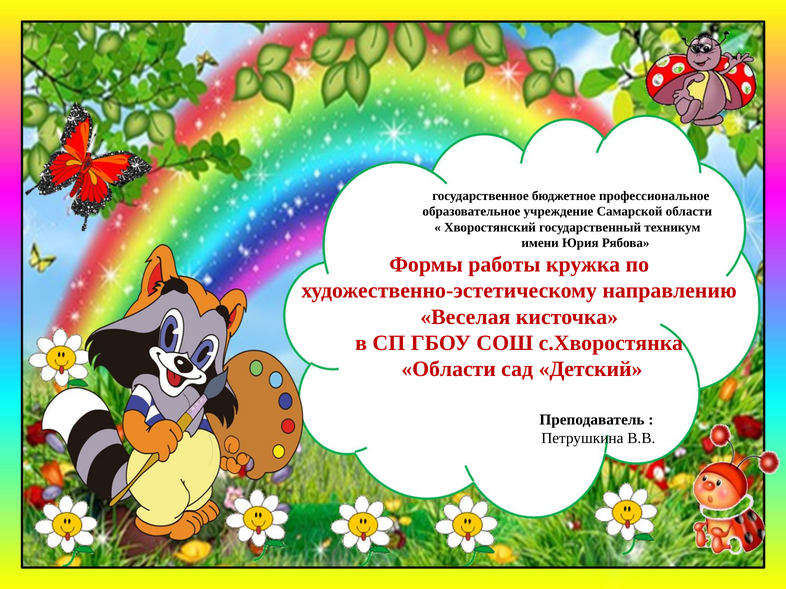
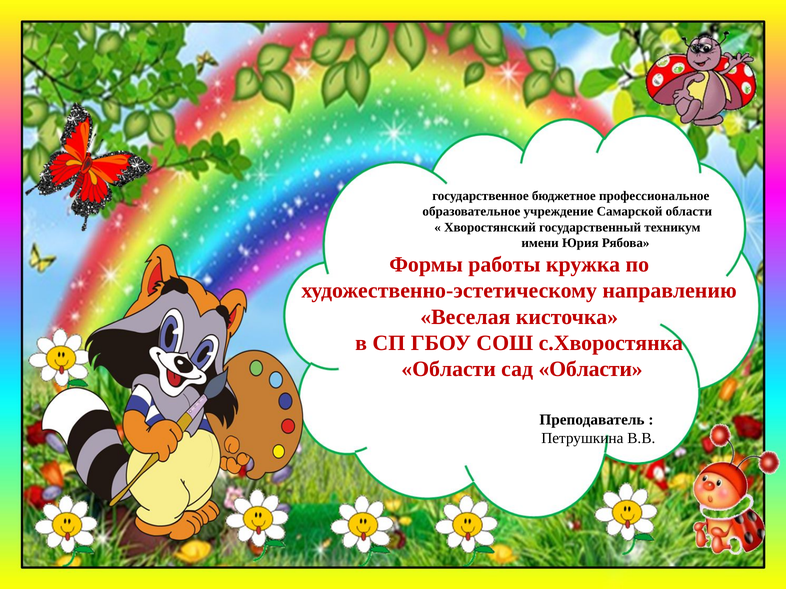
сад Детский: Детский -> Области (591, 370)
